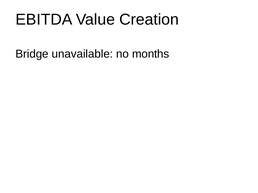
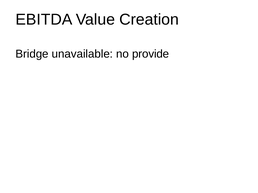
months: months -> provide (151, 54)
